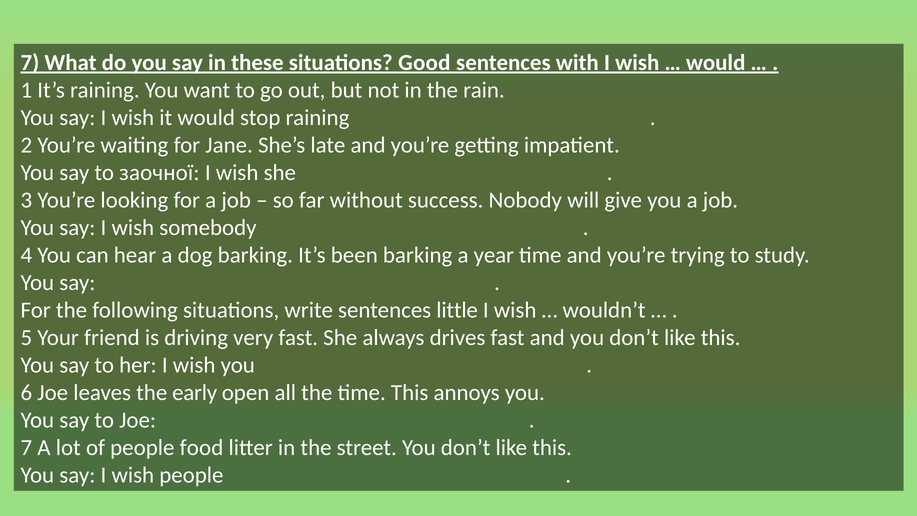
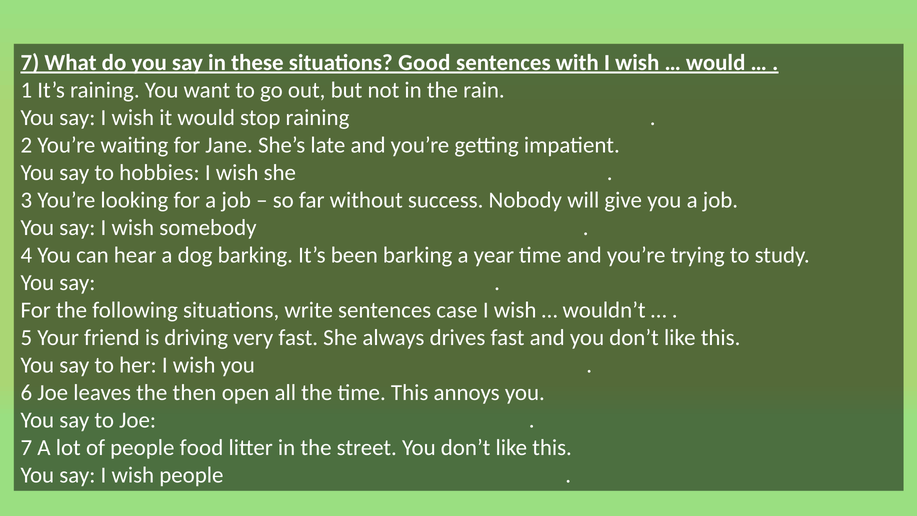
заочної: заочної -> hobbies (159, 173)
little: little -> case (457, 310)
early: early -> then (194, 393)
